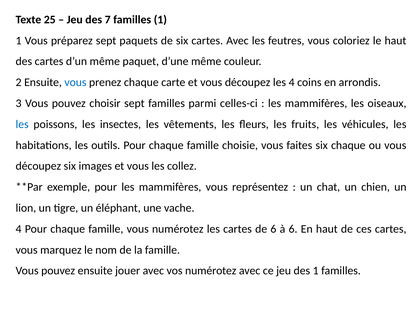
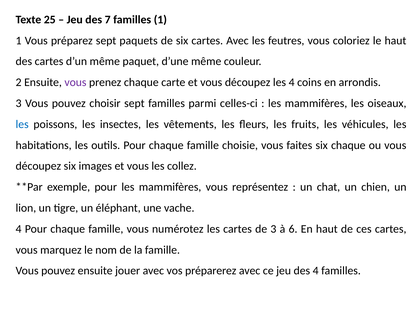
vous colour: blue -> purple (75, 82)
de 6: 6 -> 3 (273, 229)
vos numérotez: numérotez -> préparerez (211, 271)
des 1: 1 -> 4 (316, 271)
